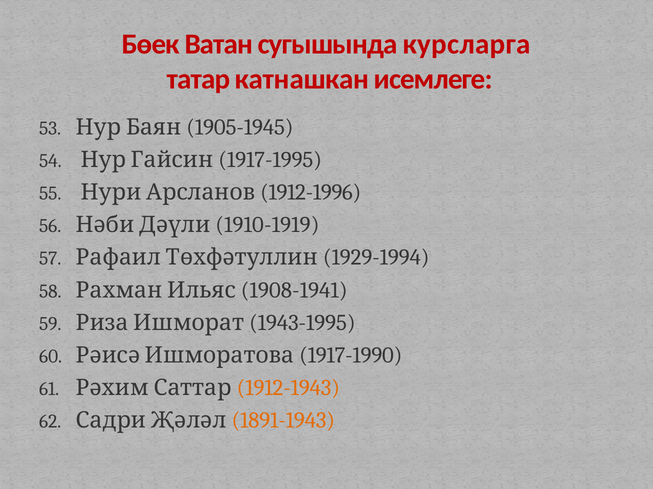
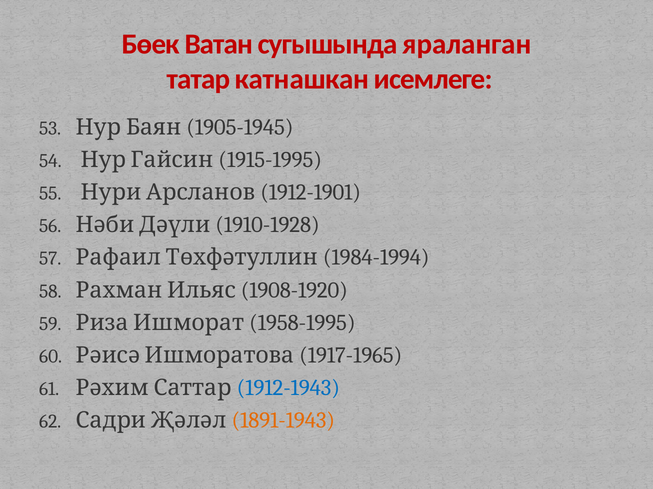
курсларга: курсларга -> яраланган (467, 44)
1917-1995: 1917-1995 -> 1915-1995 (270, 160)
1912-1996: 1912-1996 -> 1912-1901 (311, 193)
1910-1919: 1910-1919 -> 1910-1928 (267, 225)
1929-1994: 1929-1994 -> 1984-1994 (376, 258)
1908-1941: 1908-1941 -> 1908-1920 (294, 290)
1943-1995: 1943-1995 -> 1958-1995 (302, 323)
1917-1990: 1917-1990 -> 1917-1965 (351, 356)
1912-1943 colour: orange -> blue (288, 388)
